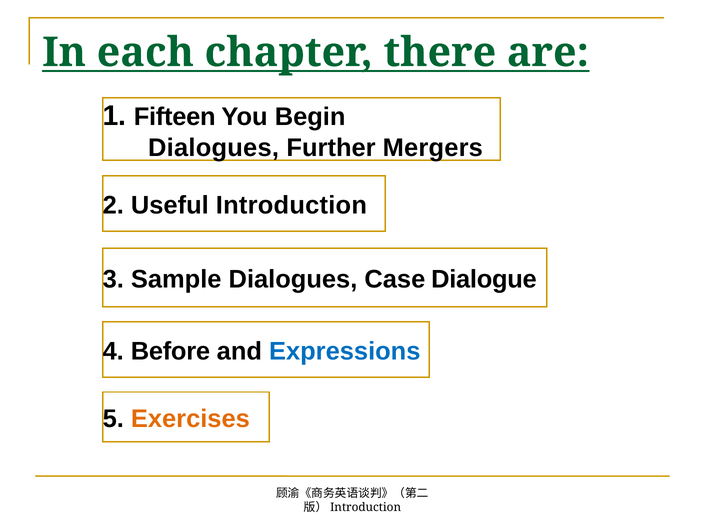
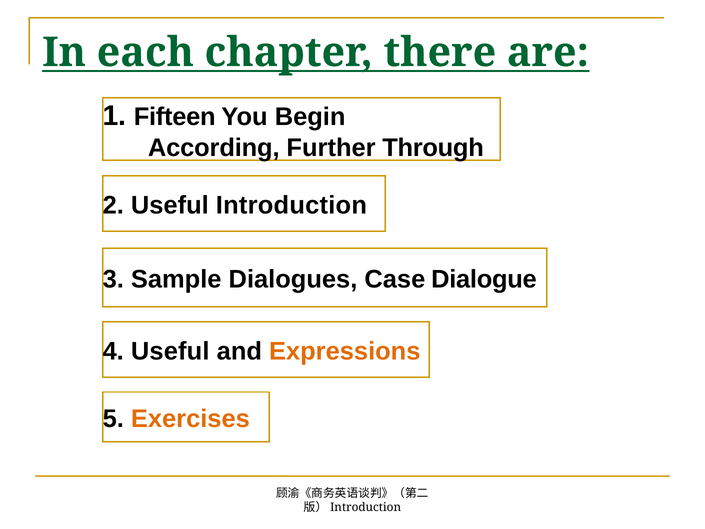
Dialogues: Dialogues -> According (214, 148)
Mergers: Mergers -> Through (433, 148)
4 Before: Before -> Useful (170, 351)
Expressions colour: blue -> orange (345, 351)
